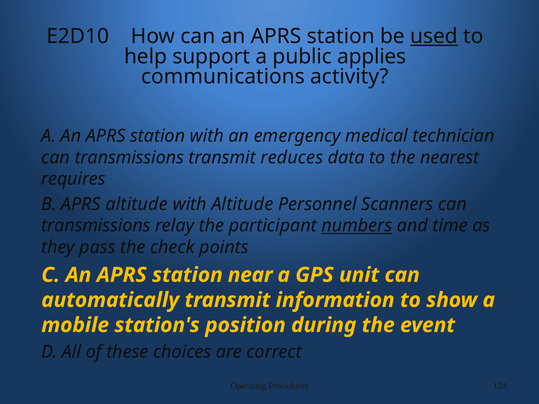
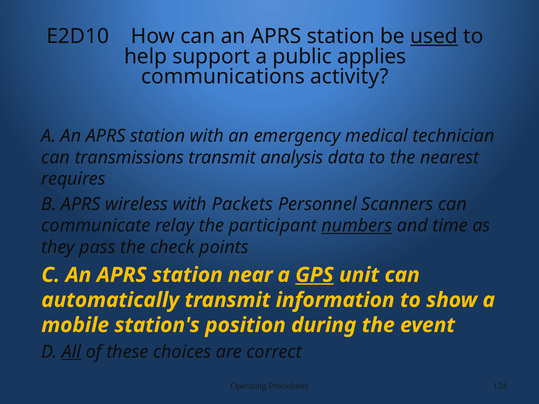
reduces: reduces -> analysis (292, 158)
APRS altitude: altitude -> wireless (137, 204)
with Altitude: Altitude -> Packets (242, 204)
transmissions: transmissions -> communicate (96, 226)
GPS underline: none -> present (315, 275)
All underline: none -> present (71, 352)
